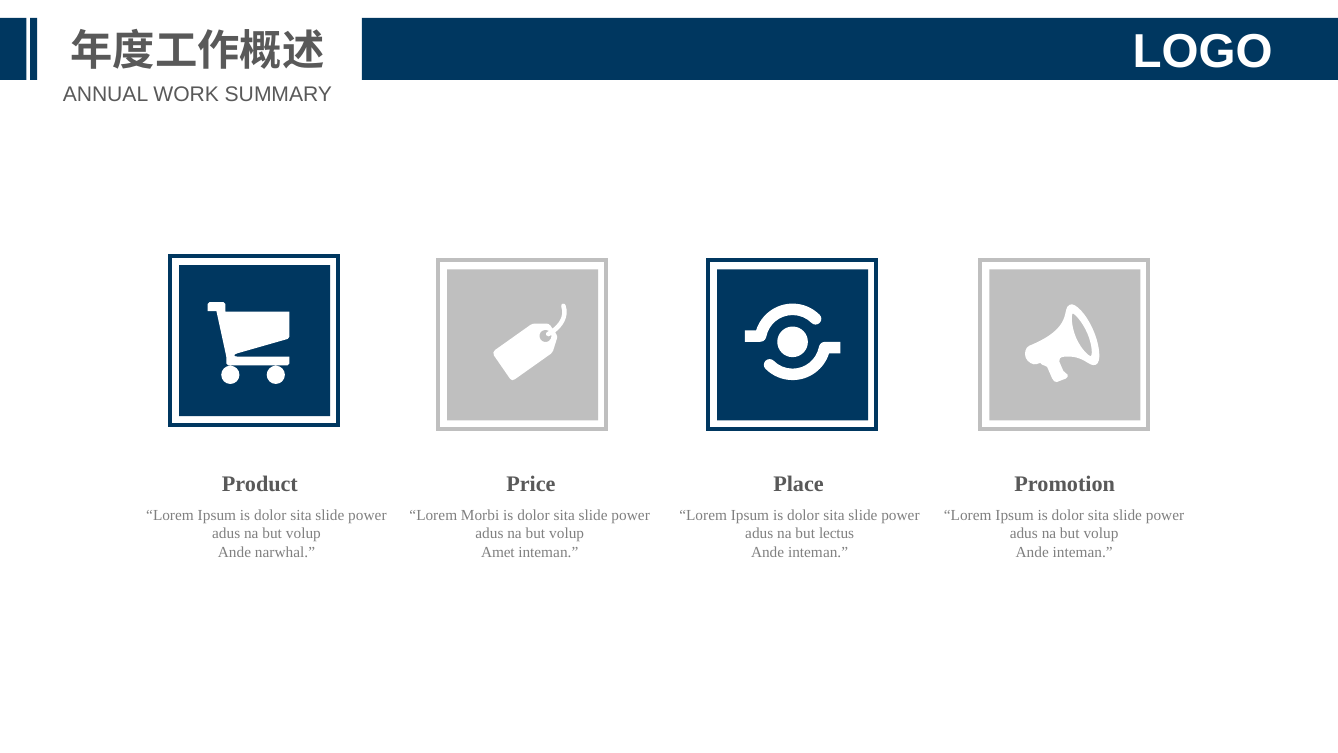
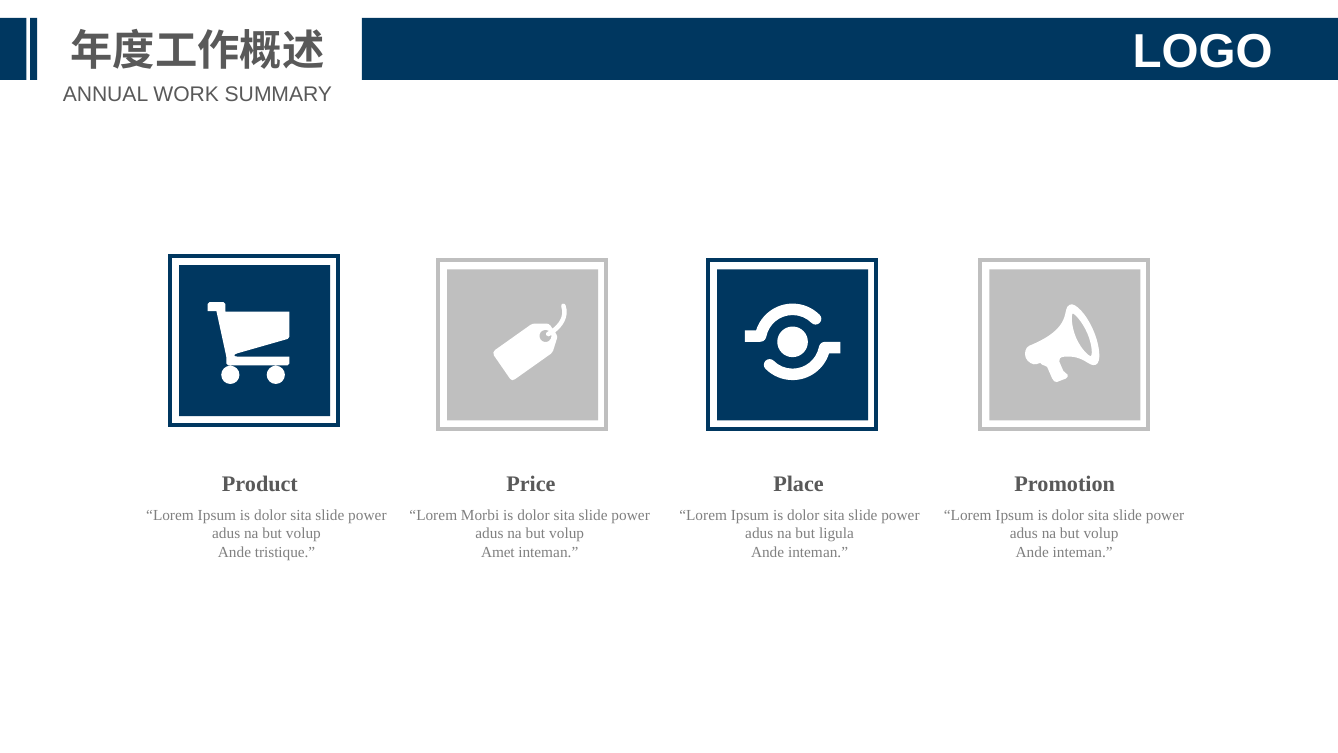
lectus: lectus -> ligula (836, 533)
narwhal: narwhal -> tristique (285, 552)
